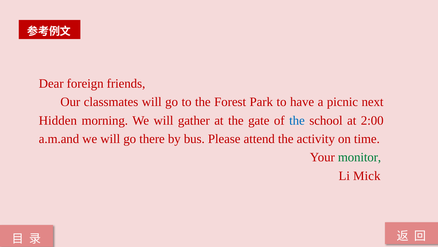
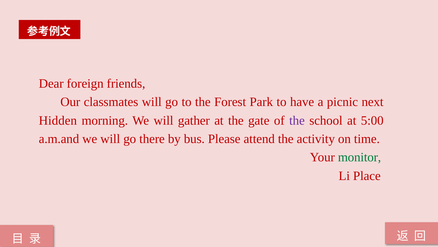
the colour: blue -> purple (297, 120)
2:00: 2:00 -> 5:00 (372, 120)
Mick: Mick -> Place (367, 175)
